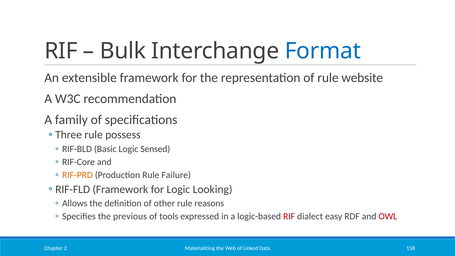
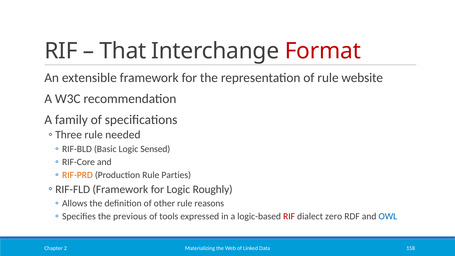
Bulk: Bulk -> That (123, 51)
Format colour: blue -> red (323, 51)
possess: possess -> needed (123, 135)
Failure: Failure -> Parties (176, 175)
Looking: Looking -> Roughly (213, 189)
easy: easy -> zero (334, 216)
OWL colour: red -> blue (388, 216)
